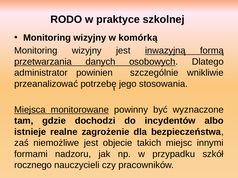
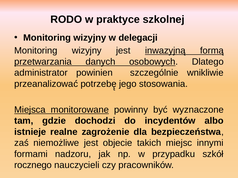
komórką: komórką -> delegacji (138, 38)
